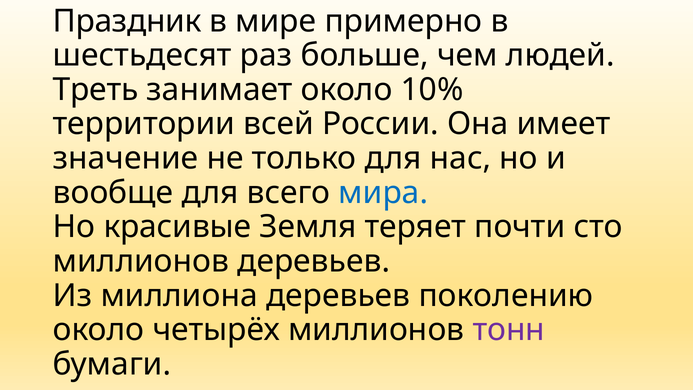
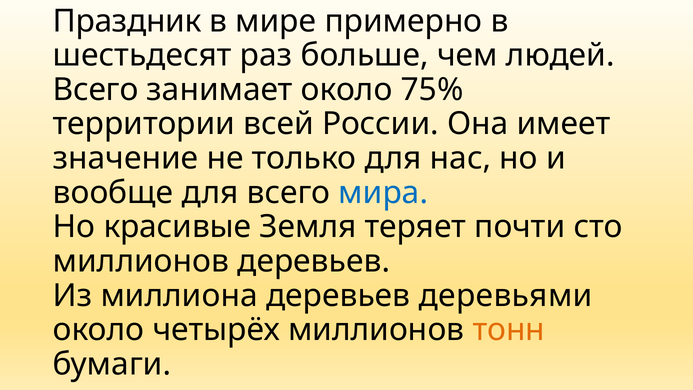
Треть: Треть -> Всего (96, 90)
10%: 10% -> 75% (432, 90)
поколению: поколению -> деревьями (506, 295)
тонн colour: purple -> orange (509, 330)
